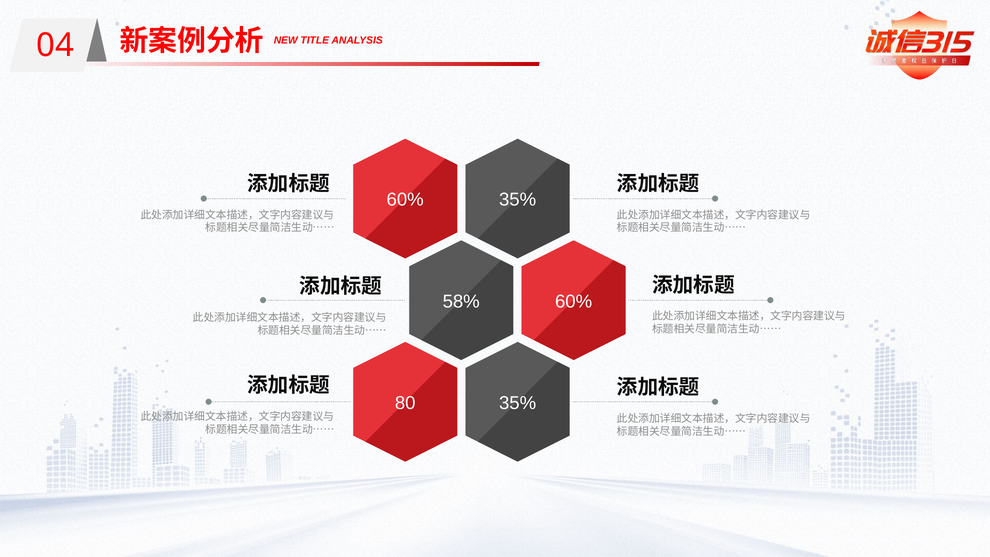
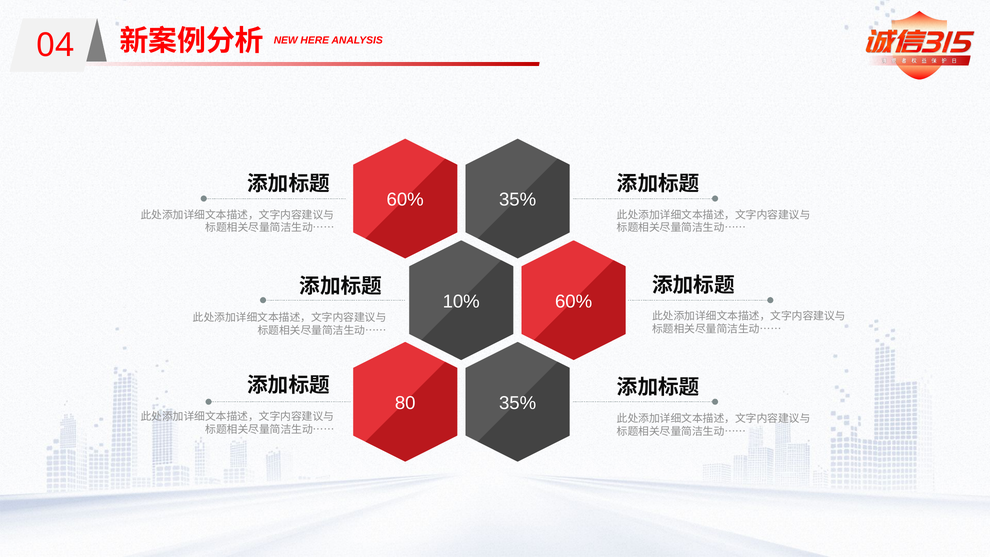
TITLE: TITLE -> HERE (315, 40)
58%: 58% -> 10% (461, 301)
